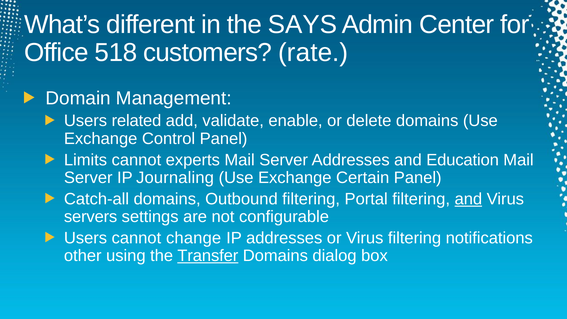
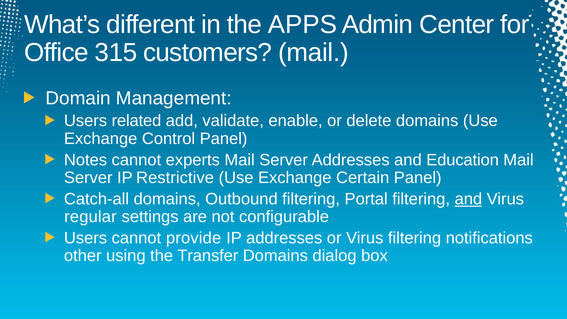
SAYS: SAYS -> APPS (303, 25)
518: 518 -> 315 (116, 53)
customers rate: rate -> mail (313, 53)
Limits: Limits -> Notes (86, 160)
Journaling: Journaling -> Restrictive (175, 178)
servers: servers -> regular (90, 217)
change: change -> provide (194, 238)
Transfer underline: present -> none (208, 256)
